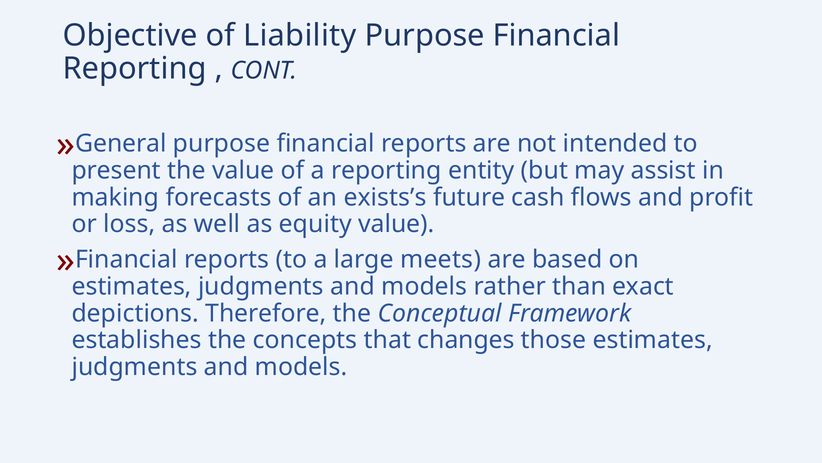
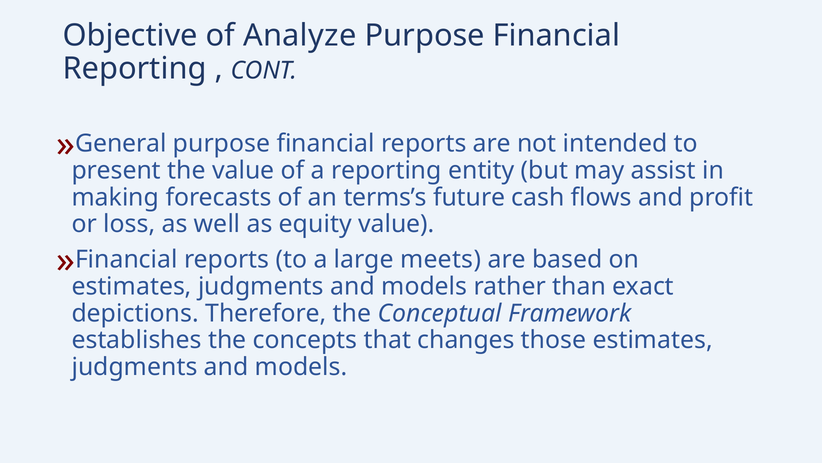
Liability: Liability -> Analyze (300, 35)
exists’s: exists’s -> terms’s (385, 197)
